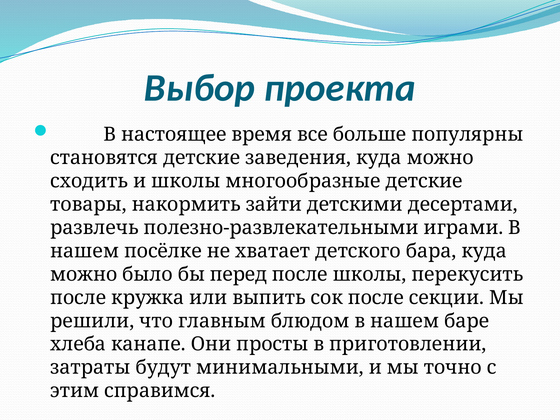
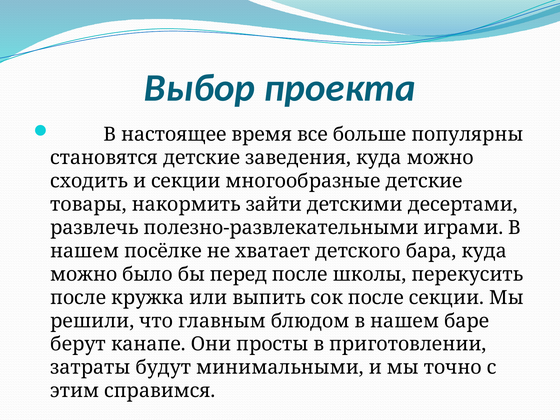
и школы: школы -> секции (186, 181)
хлеба: хлеба -> берут (78, 344)
